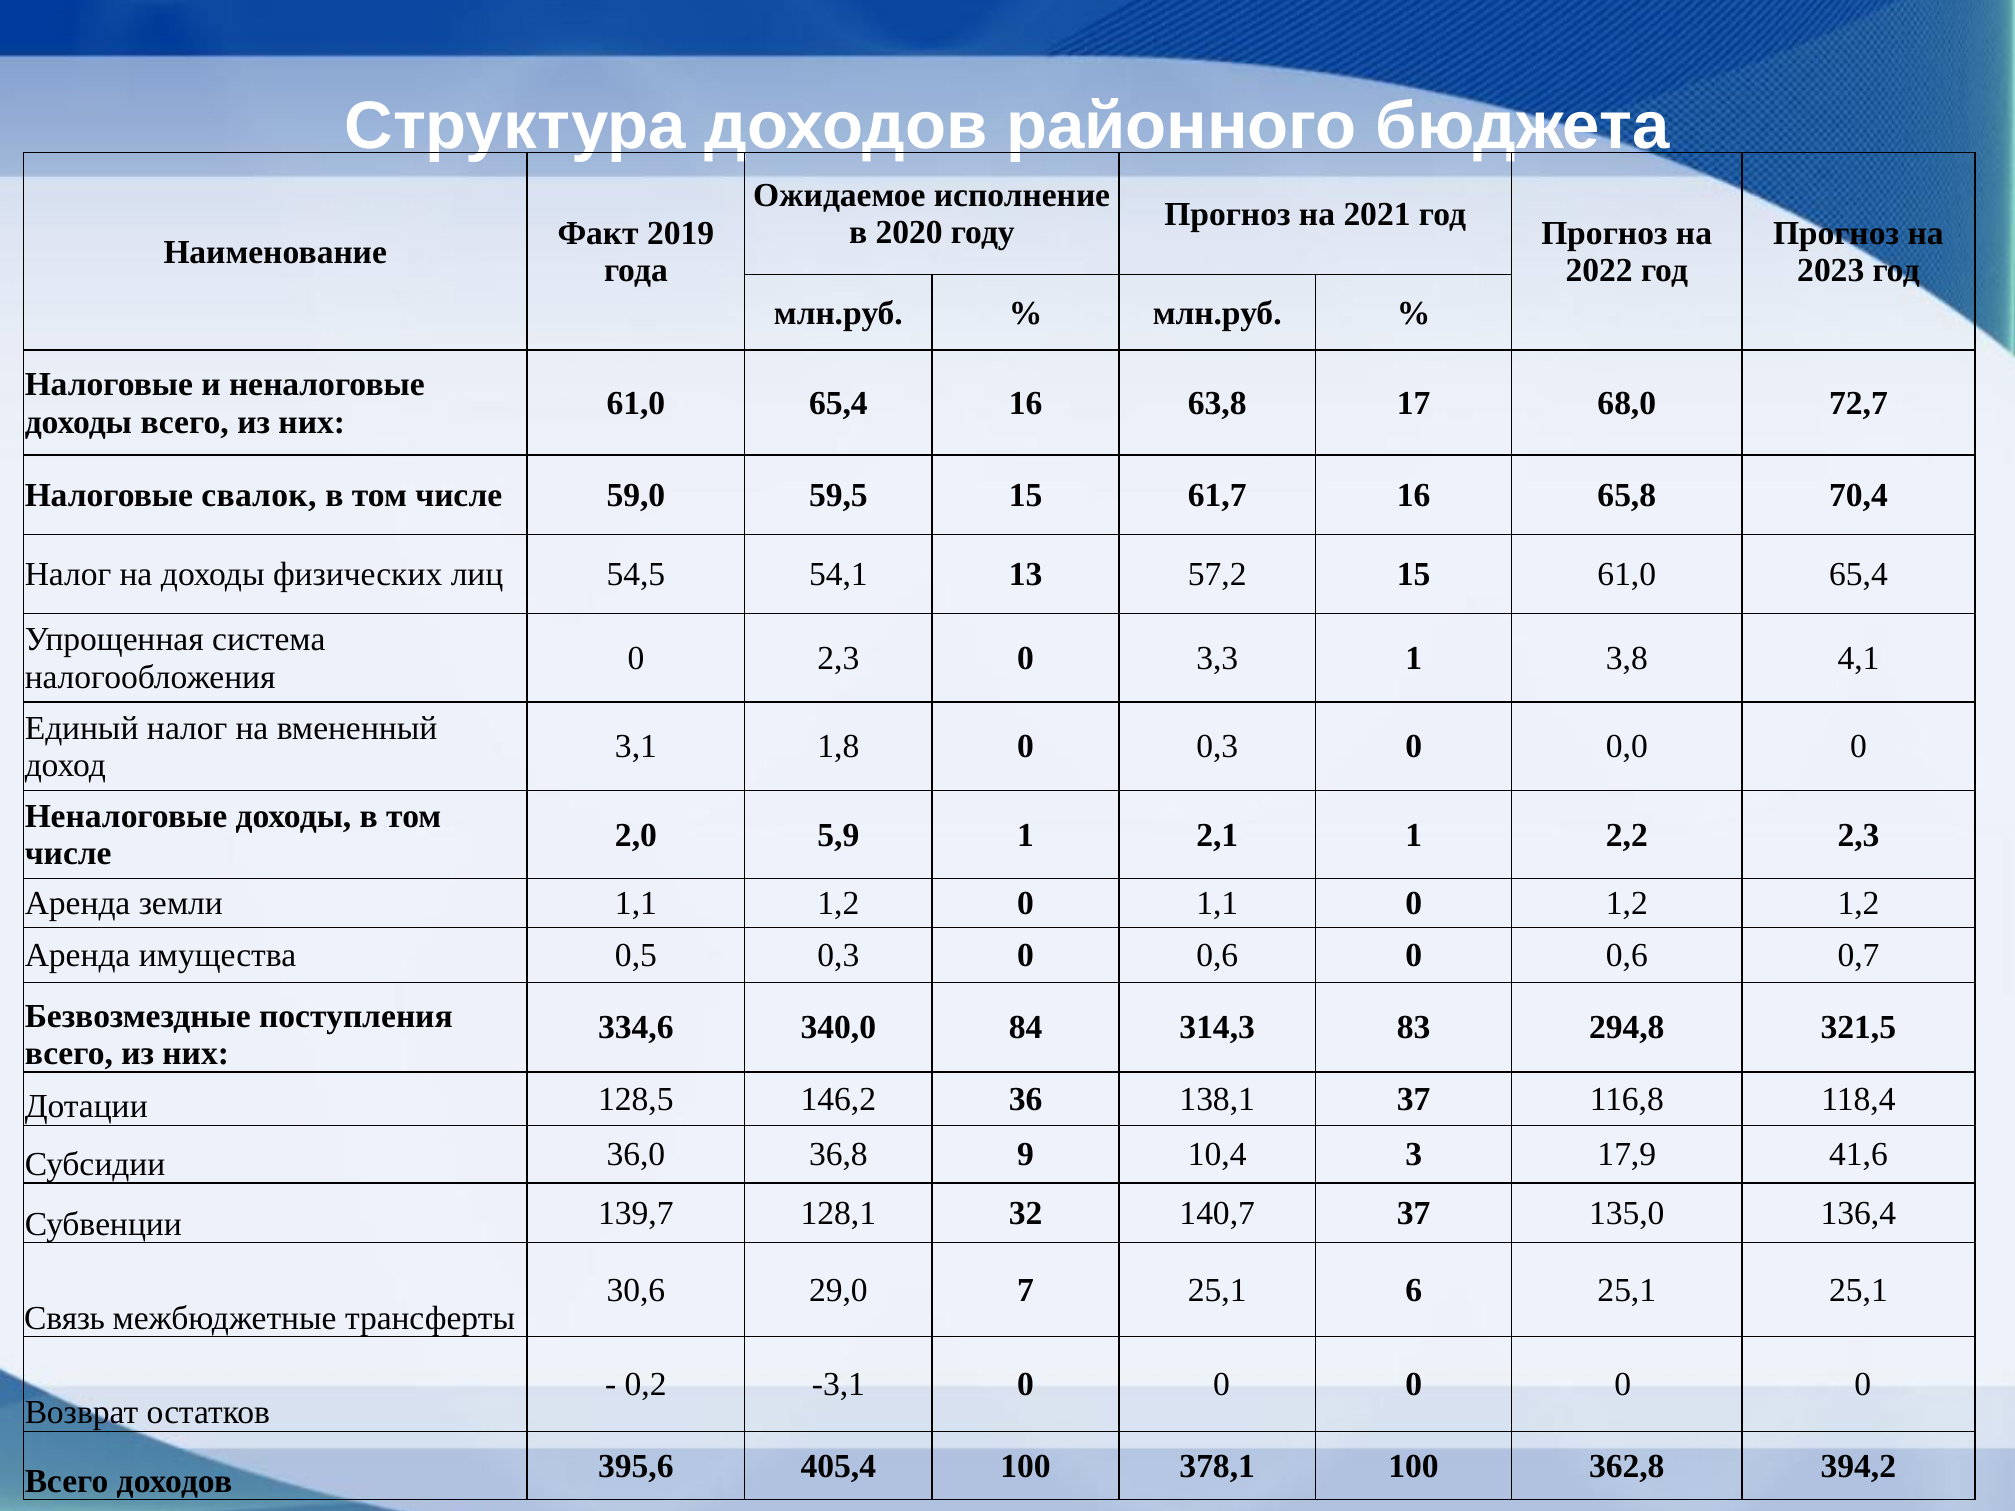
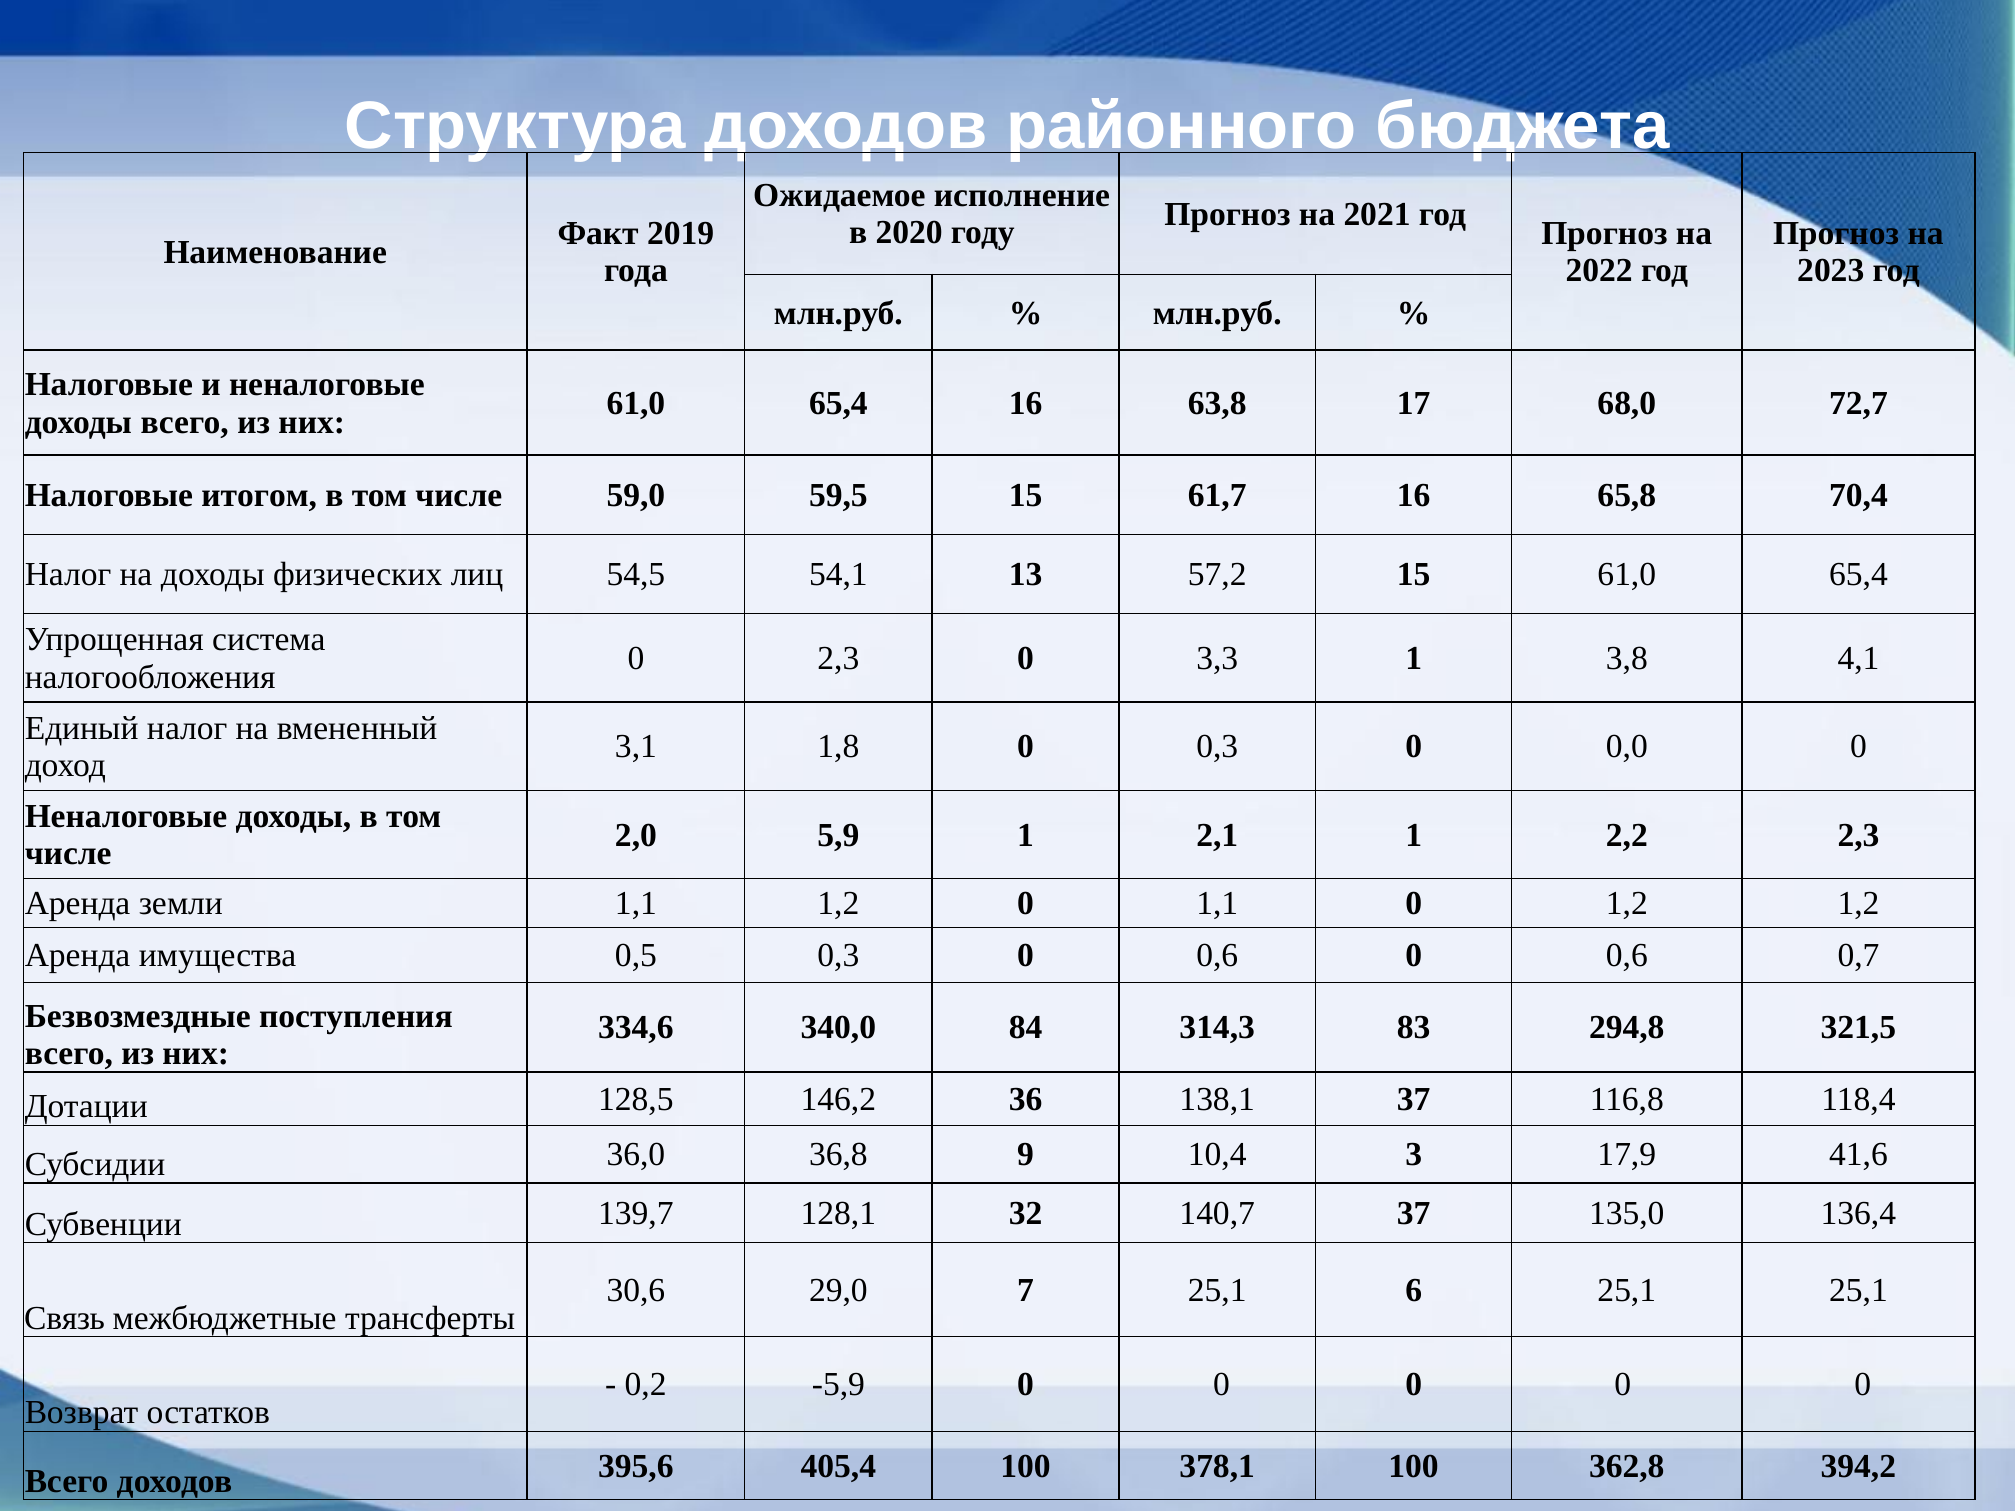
свалок: свалок -> итогом (259, 496)
-3,1: -3,1 -> -5,9 (838, 1385)
